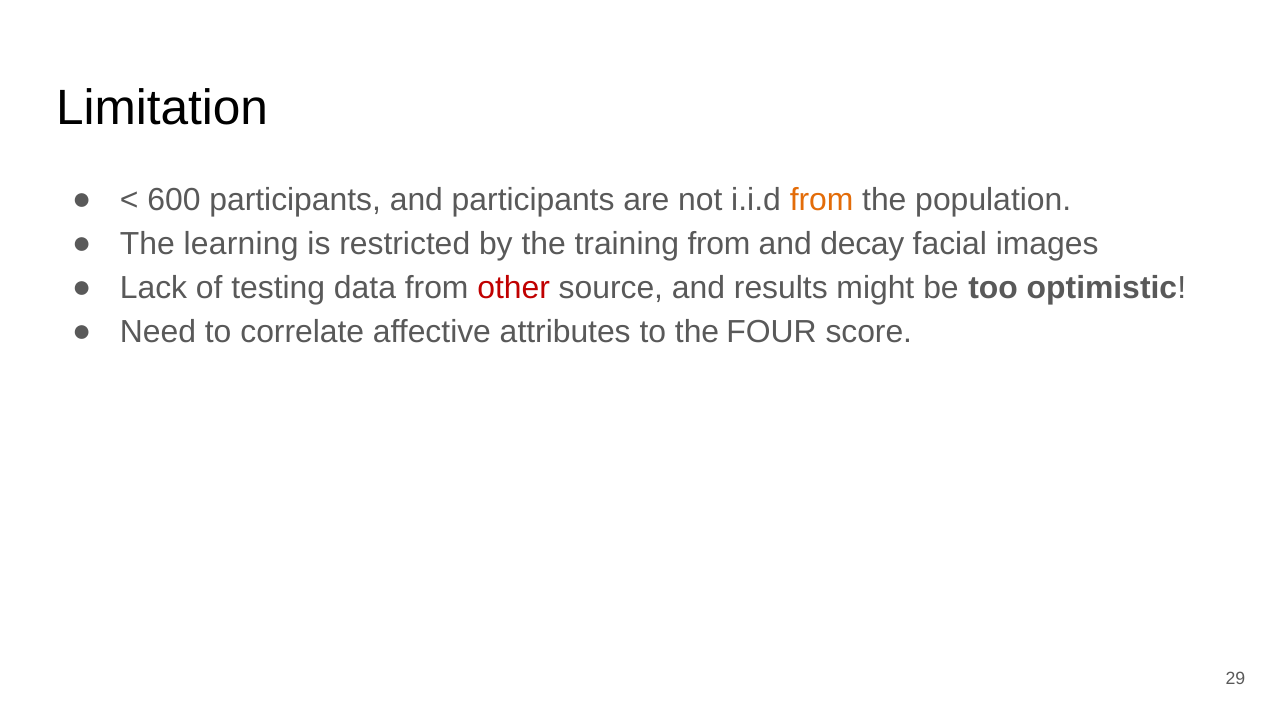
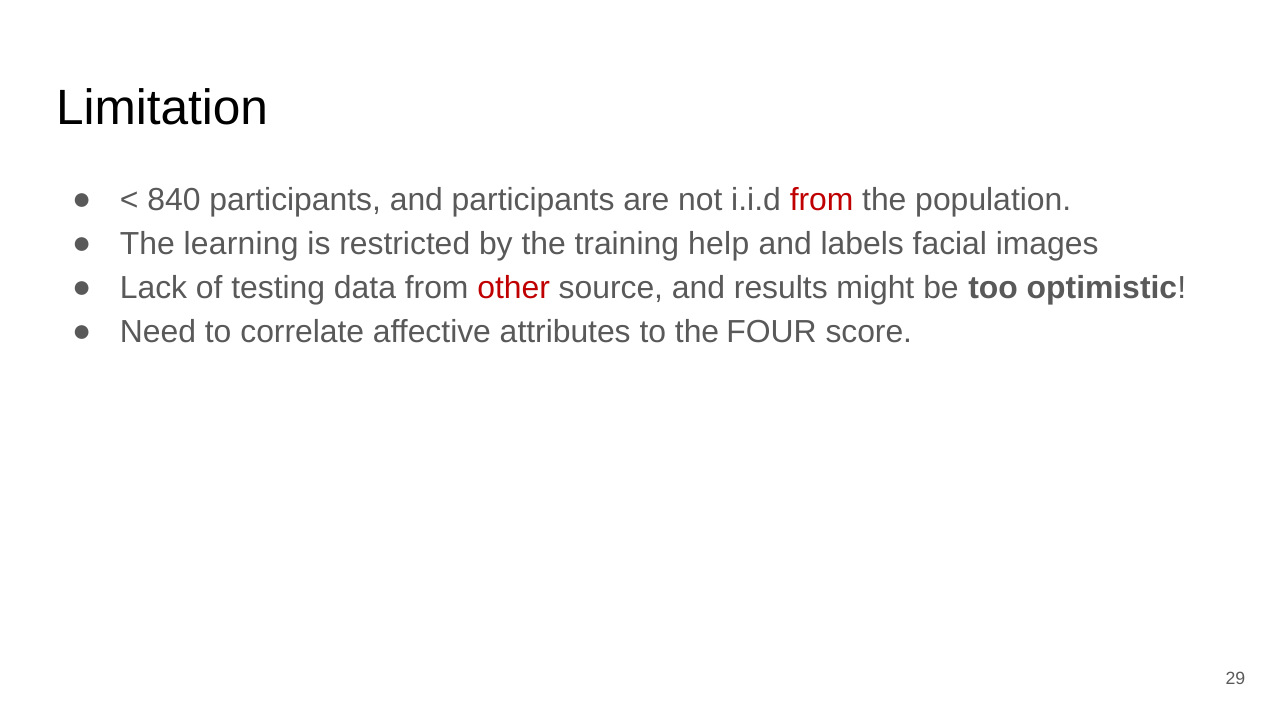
600: 600 -> 840 (174, 201)
from colour: orange -> red (822, 201)
training from: from -> help (719, 244)
decay: decay -> labels (862, 244)
